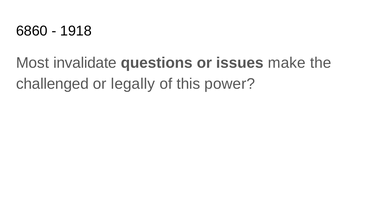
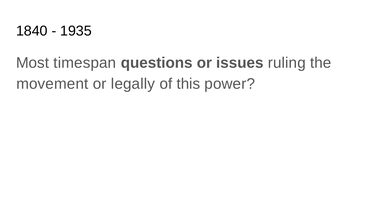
6860: 6860 -> 1840 (32, 31)
1918: 1918 -> 1935 (76, 31)
invalidate: invalidate -> timespan (85, 63)
make: make -> ruling (287, 63)
challenged: challenged -> movement (52, 84)
